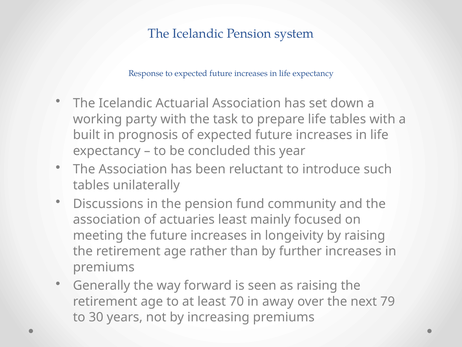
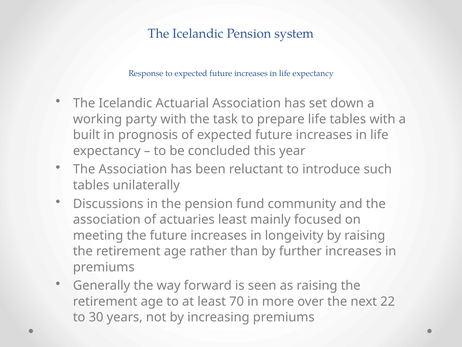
away: away -> more (278, 301)
79: 79 -> 22 (388, 301)
